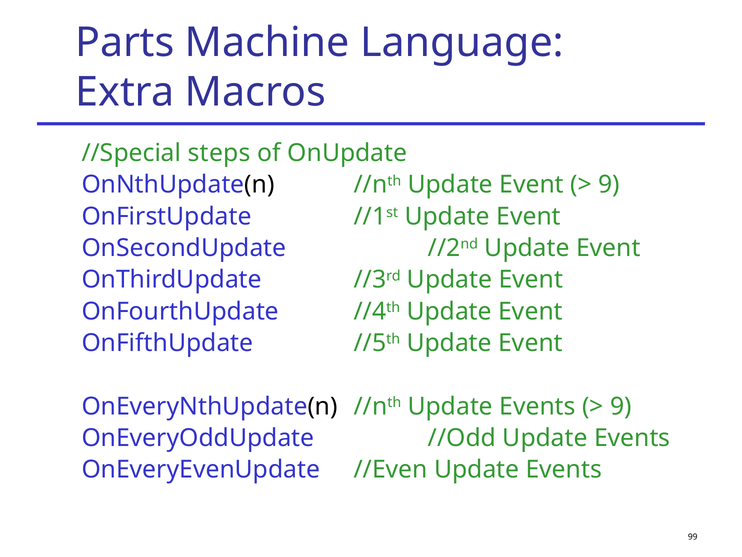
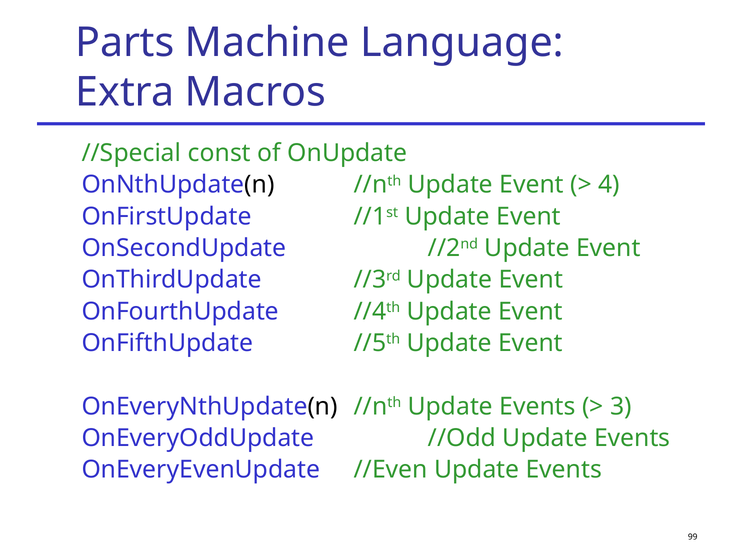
steps: steps -> const (219, 153)
9: 9 -> 4 (609, 185)
9: 9 -> 3 (621, 406)
